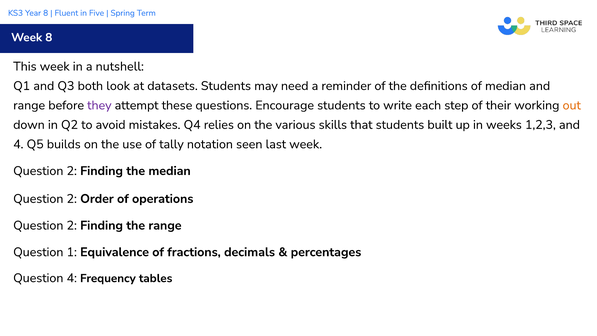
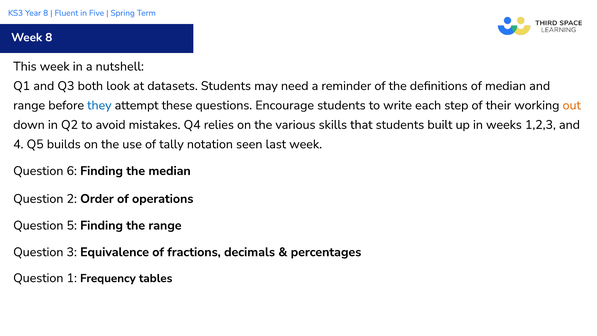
they colour: purple -> blue (99, 105)
2: 2 -> 6 (72, 171)
2: 2 -> 5 (72, 225)
1: 1 -> 3 (72, 252)
Question 4: 4 -> 1 (72, 278)
